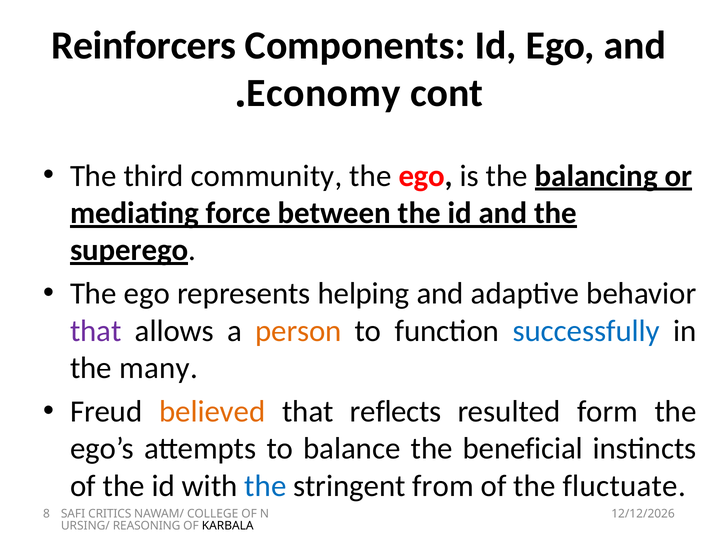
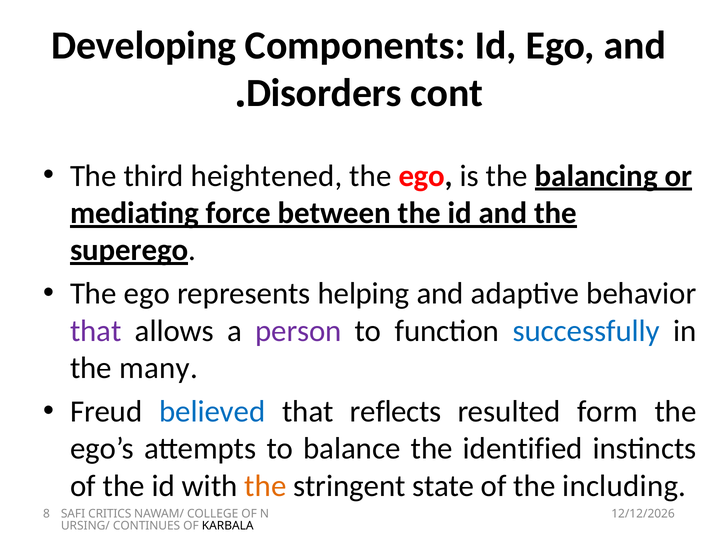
Reinforcers: Reinforcers -> Developing (144, 45)
Economy: Economy -> Disorders (324, 93)
community: community -> heightened (267, 176)
person colour: orange -> purple (298, 331)
believed colour: orange -> blue (212, 411)
beneficial: beneficial -> identified (523, 448)
the colour: blue -> orange (265, 485)
from: from -> state (443, 485)
fluctuate: fluctuate -> including (624, 485)
REASONING: REASONING -> CONTINUES (147, 525)
